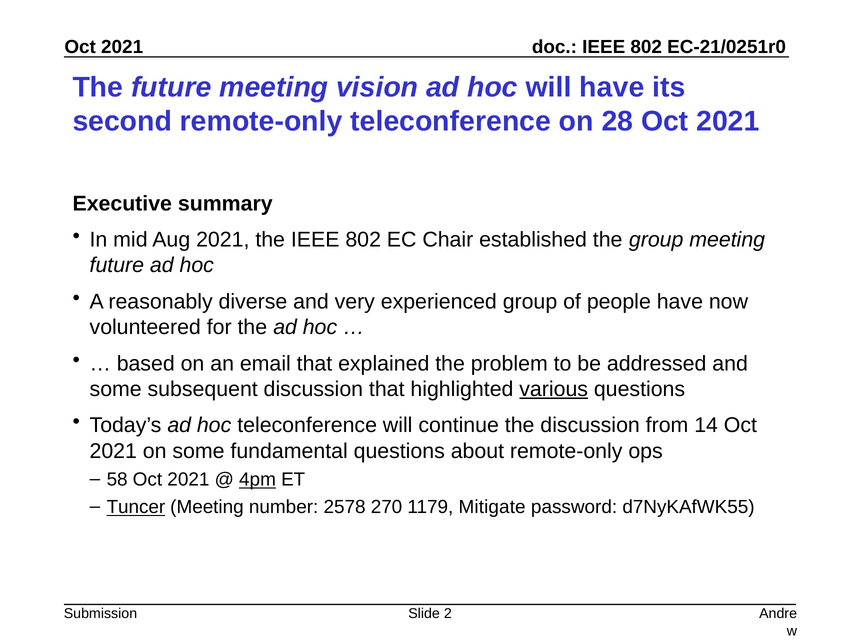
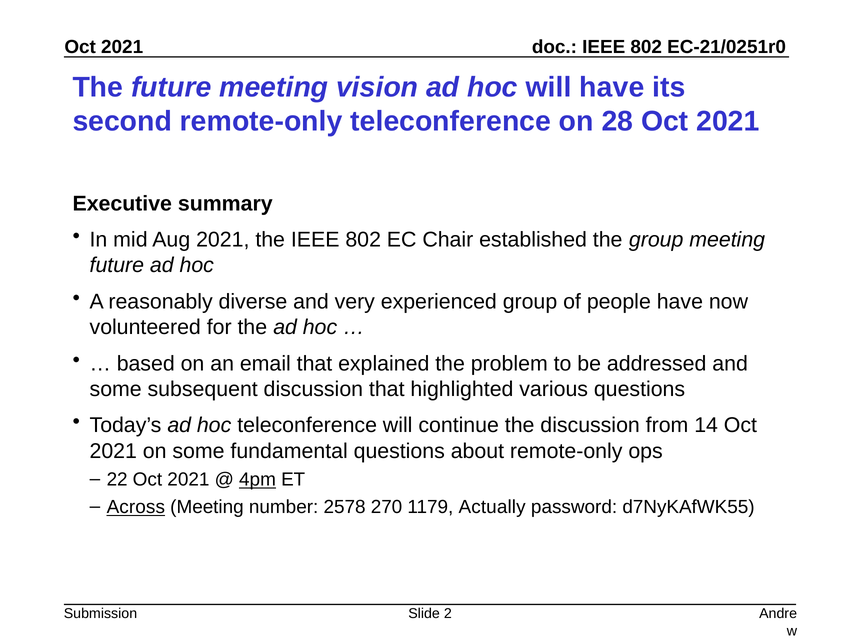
various underline: present -> none (554, 389)
58: 58 -> 22 (117, 480)
Tuncer: Tuncer -> Across (136, 507)
Mitigate: Mitigate -> Actually (492, 507)
